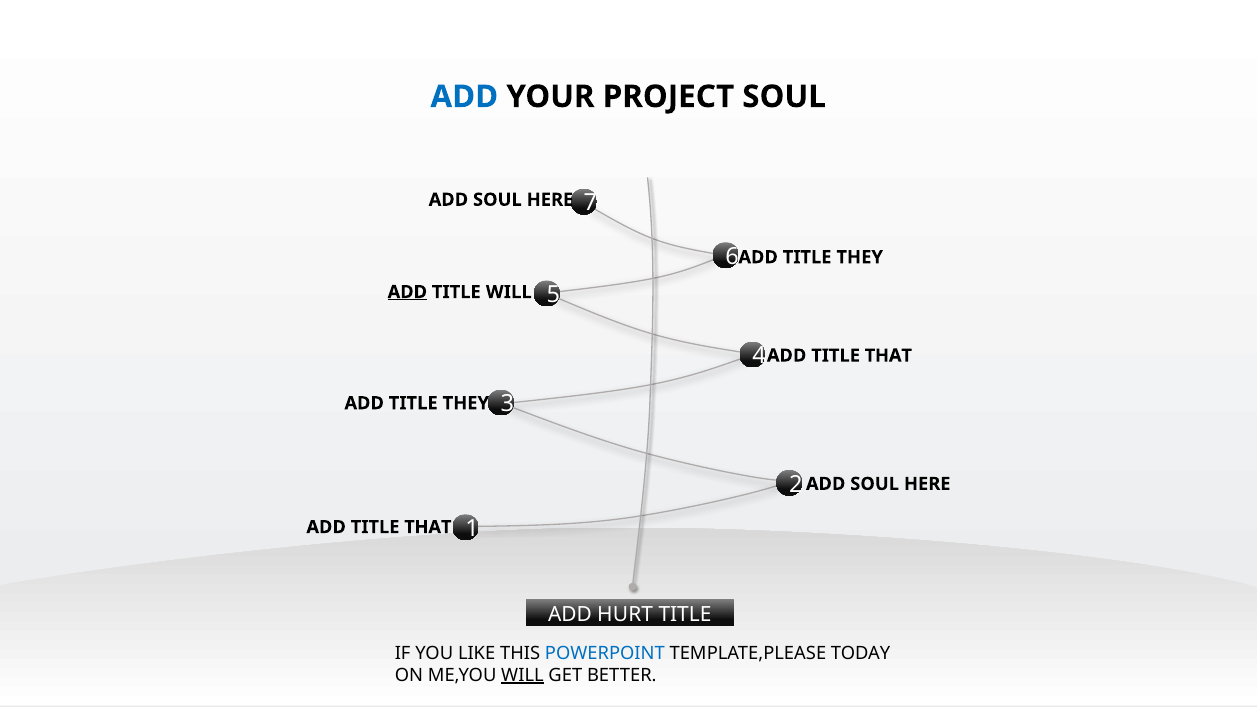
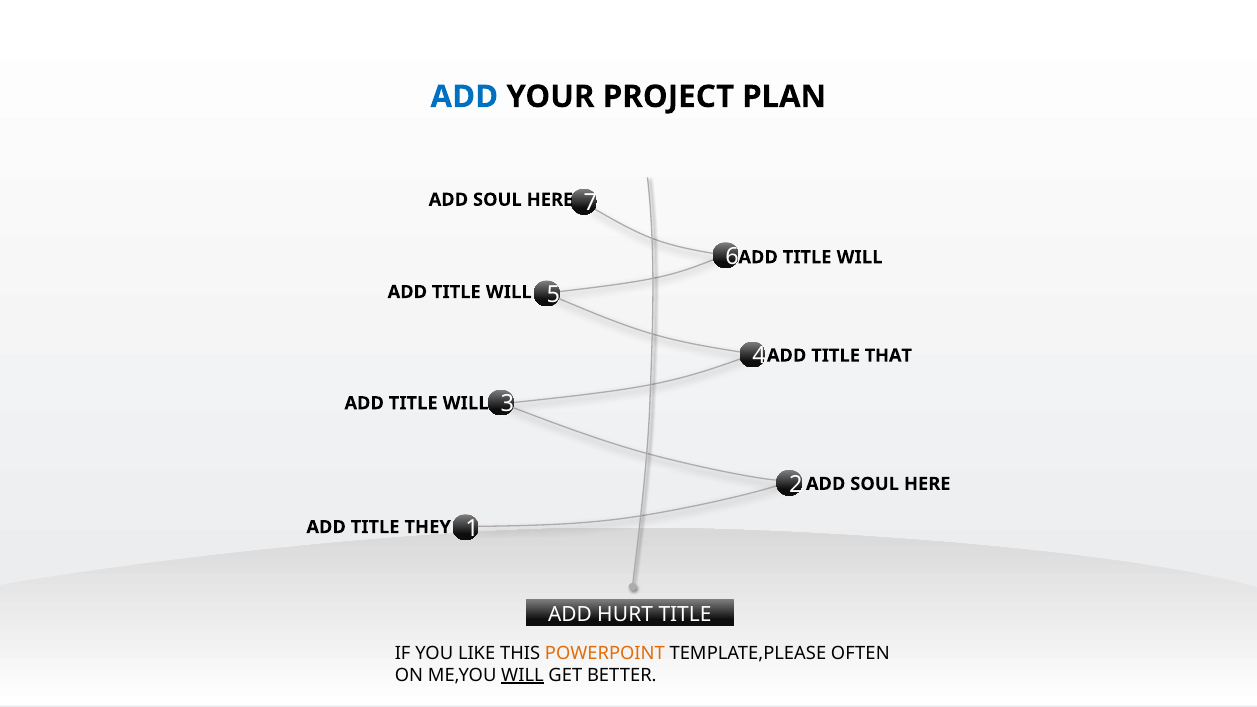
PROJECT SOUL: SOUL -> PLAN (784, 97)
THEY: THEY -> WILL (860, 257)
ADD underline: present -> none (407, 292)
THEY: THEY -> WILL (466, 403)
THAT: THAT -> THEY (428, 527)
POWERPOINT colour: blue -> orange (605, 653)
TODAY: TODAY -> OFTEN (860, 653)
